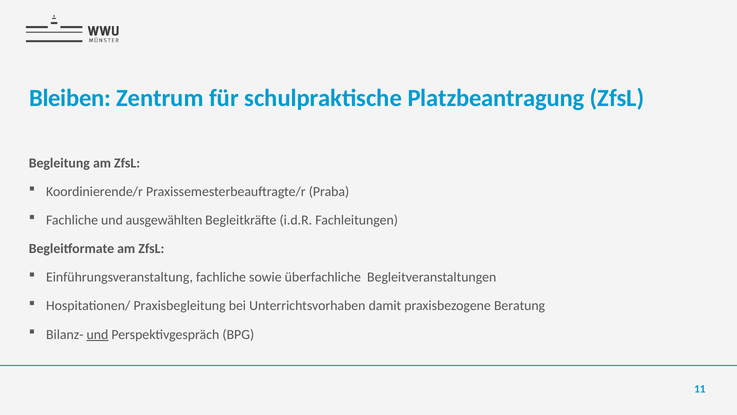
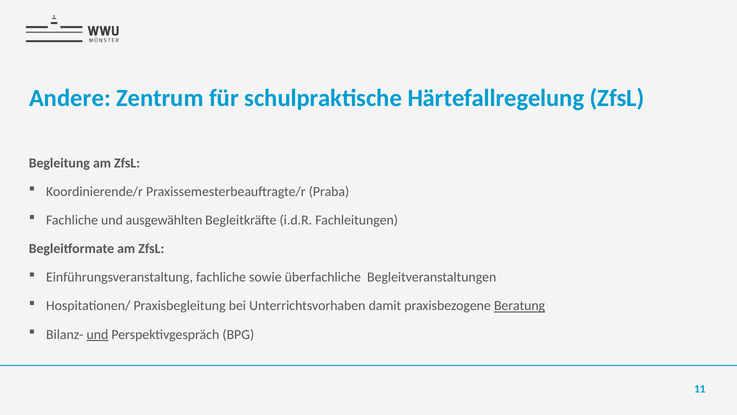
Bleiben: Bleiben -> Andere (70, 98)
Platzbeantragung: Platzbeantragung -> Härtefallregelung (496, 98)
Beratung underline: none -> present (520, 306)
